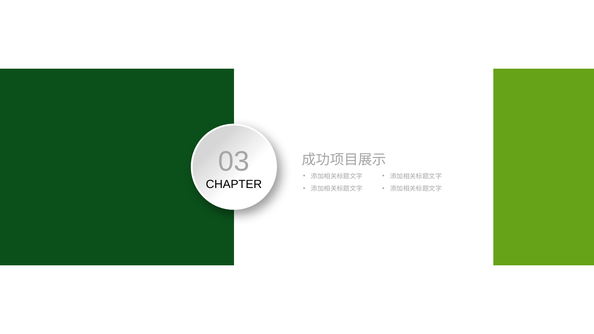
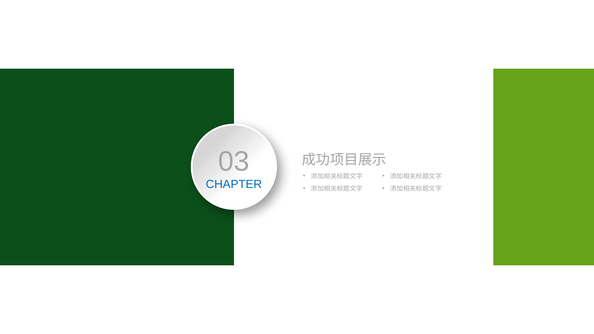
CHAPTER colour: black -> blue (234, 185)
